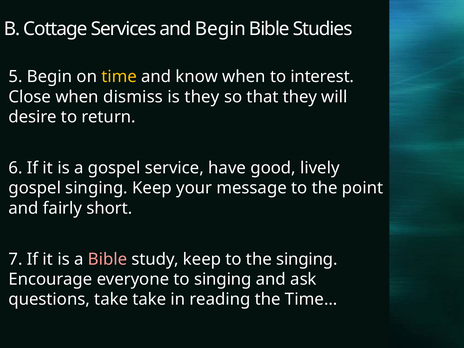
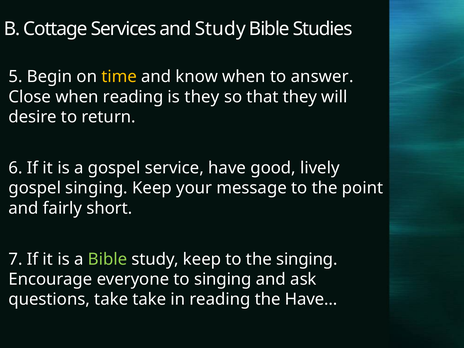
and Begin: Begin -> Study (220, 29)
interest: interest -> answer (322, 77)
when dismiss: dismiss -> reading (133, 97)
Bible colour: pink -> light green (107, 259)
Time…: Time… -> Have… (311, 299)
